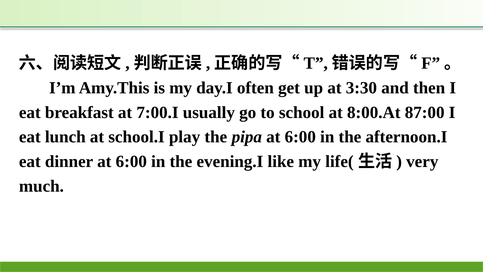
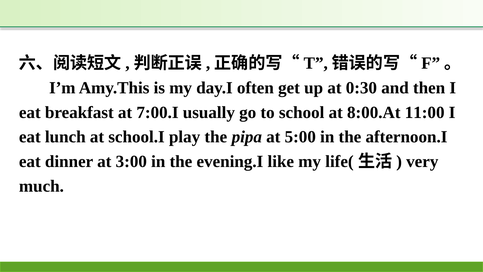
3:30: 3:30 -> 0:30 (361, 88)
87:00: 87:00 -> 11:00 (425, 112)
pipa at 6:00: 6:00 -> 5:00 (300, 137)
dinner at 6:00: 6:00 -> 3:00 (131, 161)
